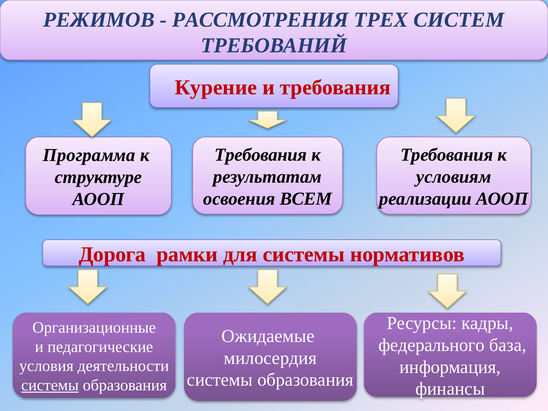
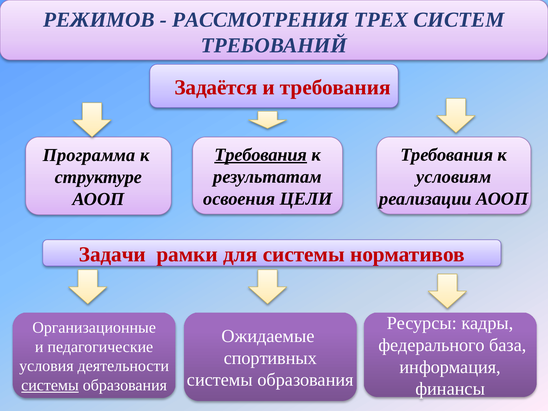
Курение: Курение -> Задаётся (216, 87)
Требования underline: none -> present (261, 155)
ВСЕМ: ВСЕМ -> ЦЕЛИ (306, 199)
Дорога: Дорога -> Задачи (112, 254)
милосердия: милосердия -> спортивных (270, 358)
